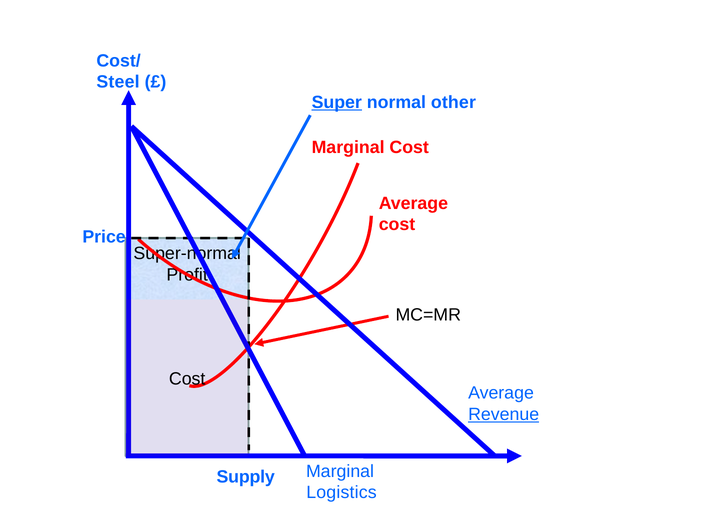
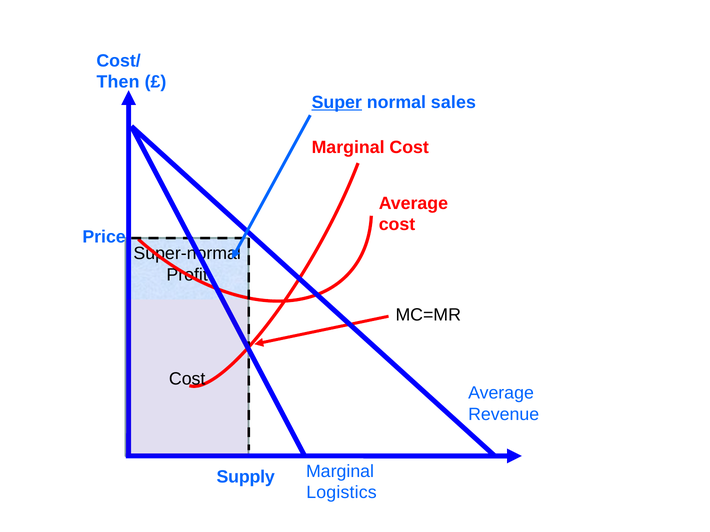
Steel: Steel -> Then (118, 82)
other: other -> sales (453, 103)
Revenue underline: present -> none (504, 415)
